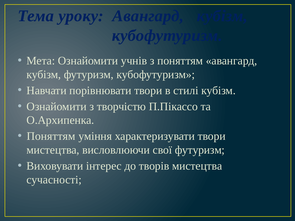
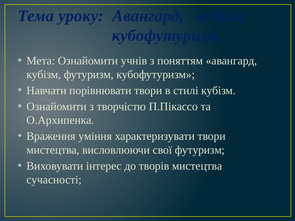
Поняттям: Поняттям -> Враження (51, 136)
